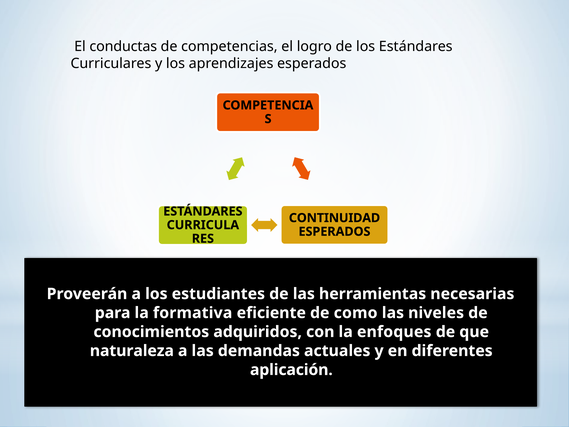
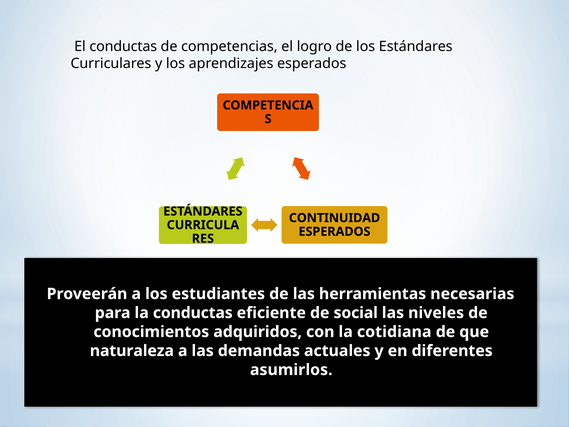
la formativa: formativa -> conductas (193, 313)
como: como -> social (356, 313)
enfoques: enfoques -> cotidiana (394, 332)
aplicación: aplicación -> asumirlos (291, 370)
